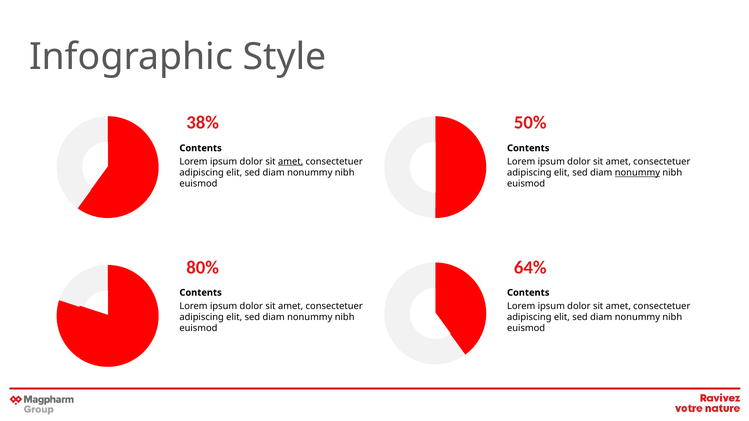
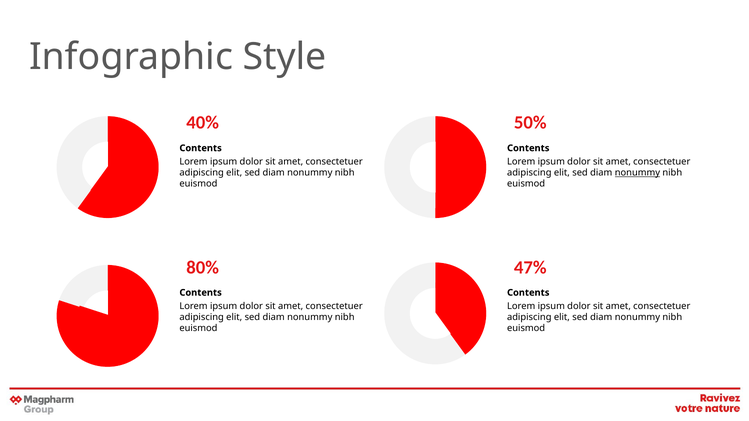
38%: 38% -> 40% (203, 123)
amet underline: present -> none (291, 162)
64%: 64% -> 47% (530, 268)
